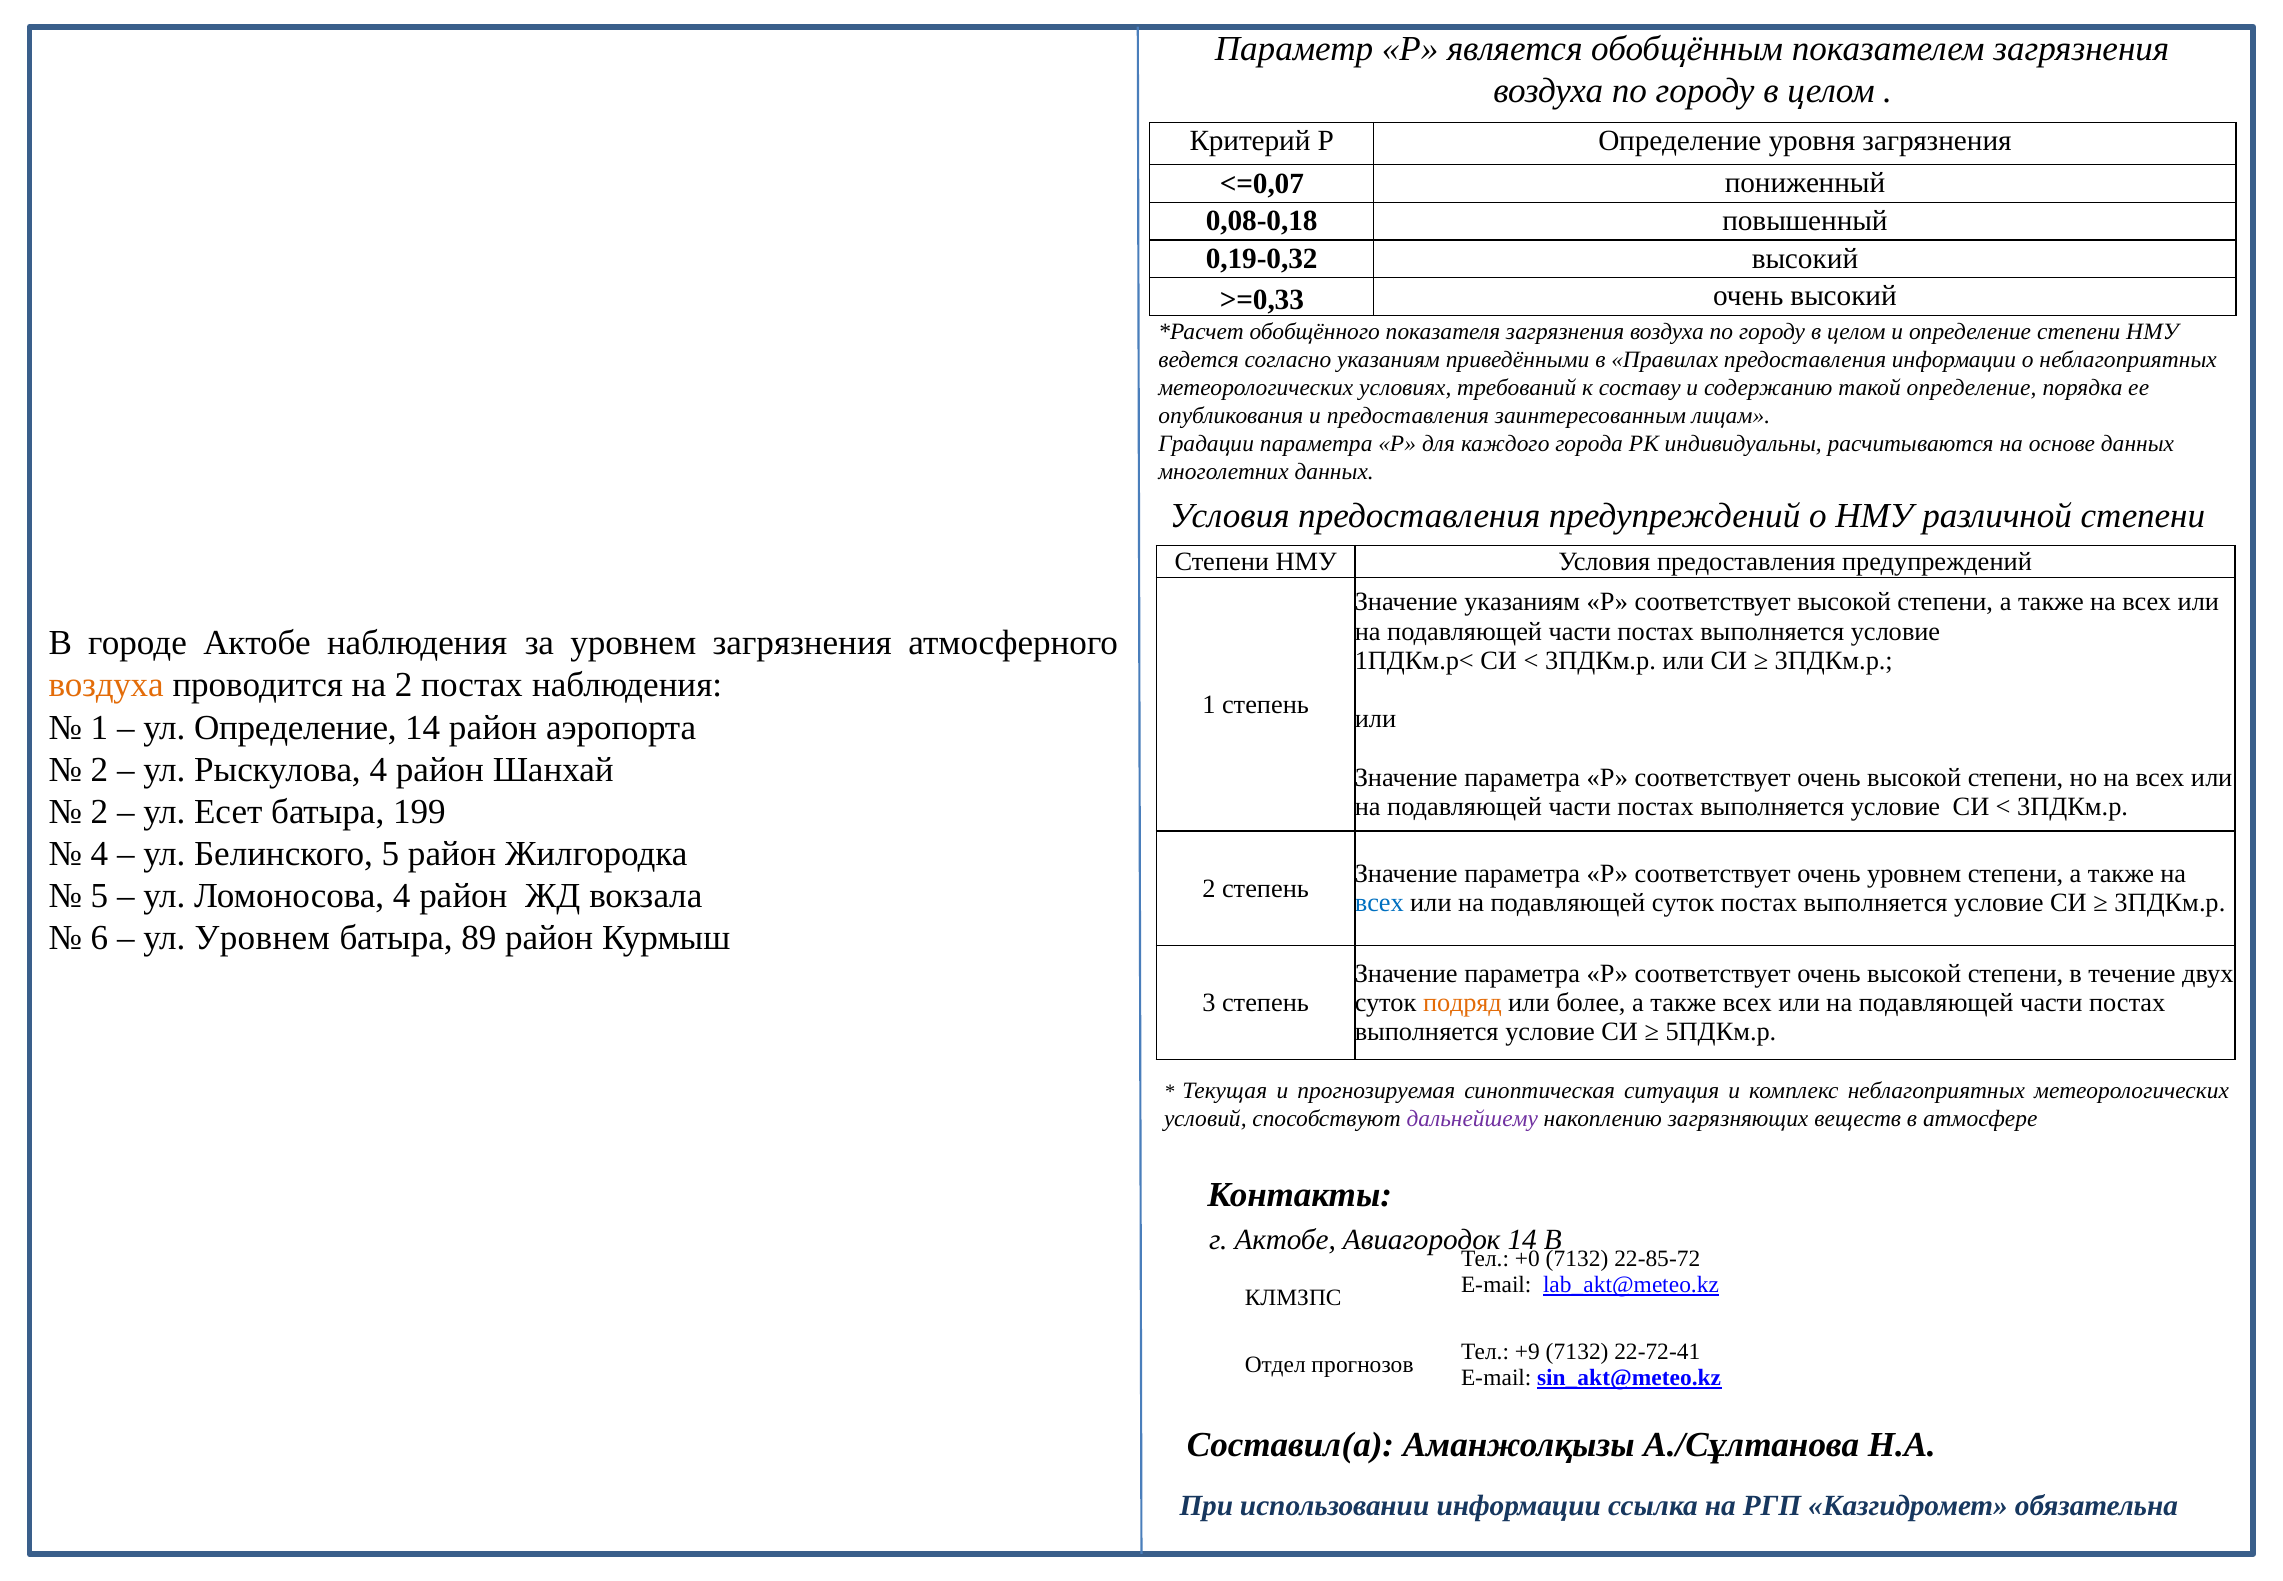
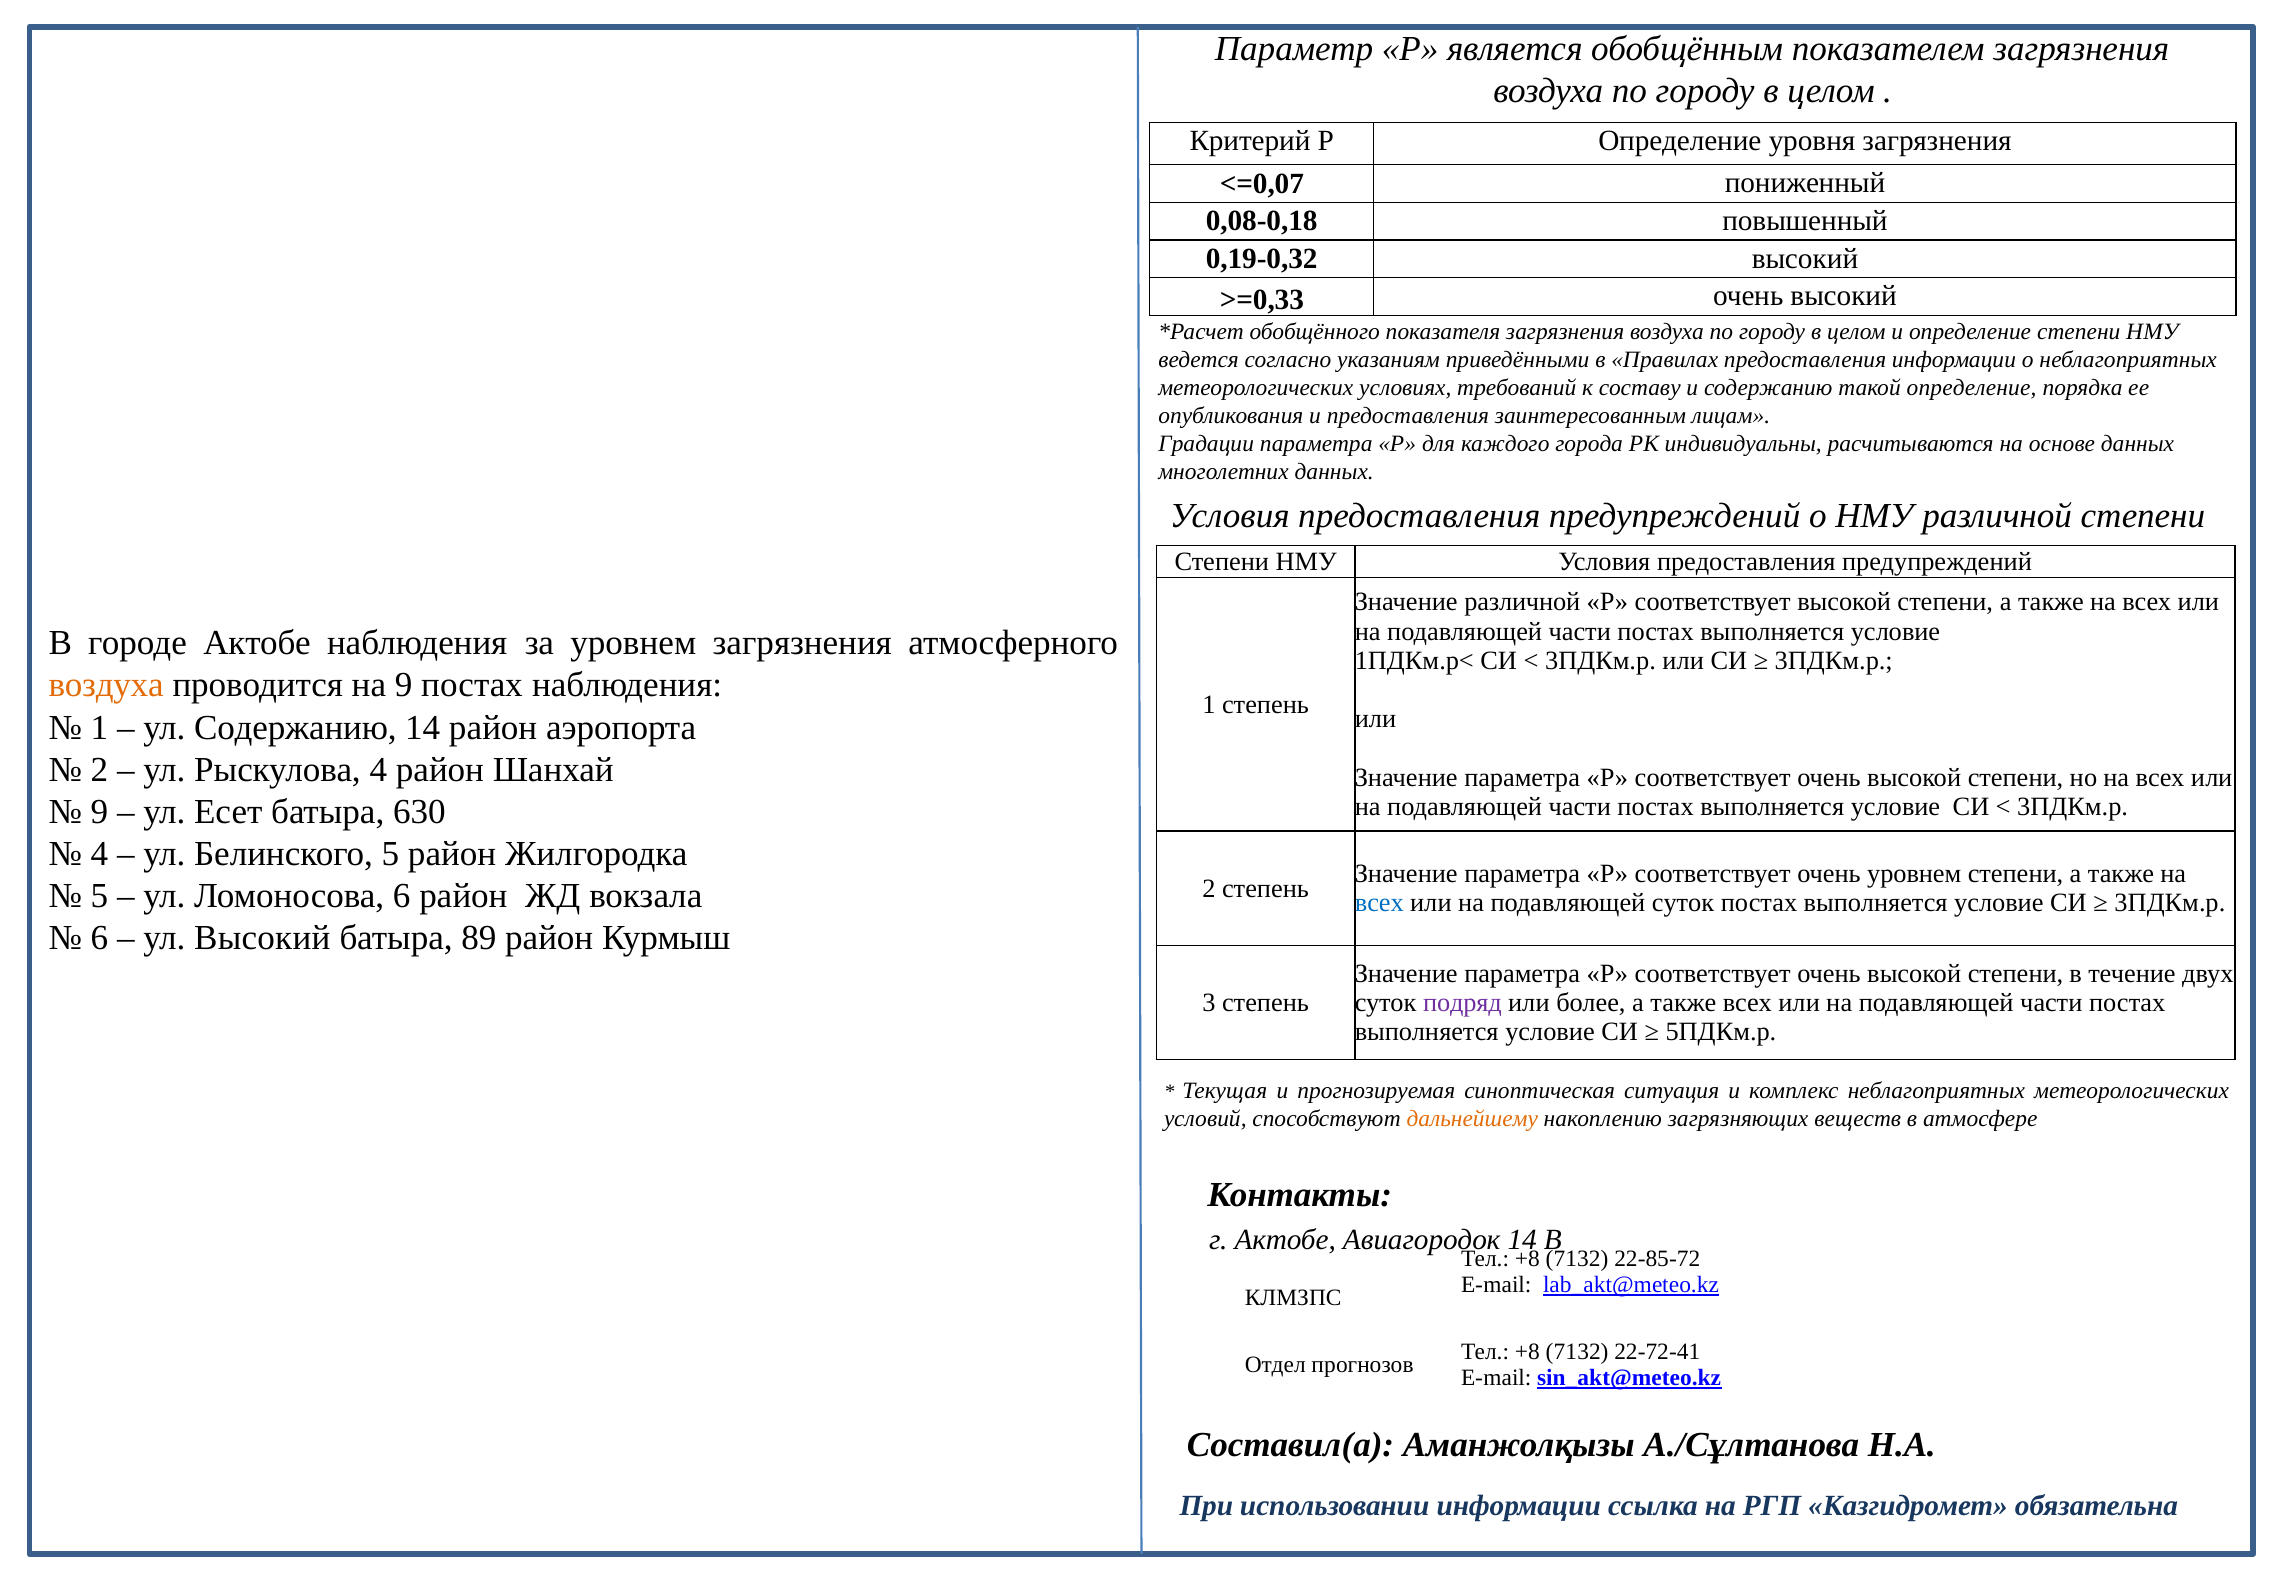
Значение указаниям: указаниям -> различной (1522, 602)
на 2: 2 -> 9 (404, 685)
ул Определение: Определение -> Содержанию (295, 727)
2: 2 -> 9 (99, 812)
199: 199 -> 630 (419, 812)
Ломоносова 4: 4 -> 6 (402, 896)
ул Уровнем: Уровнем -> Высокий (262, 938)
подряд colour: orange -> purple (1462, 1002)
дальнейшему colour: purple -> orange (1472, 1119)
+0: +0 -> +8 (1527, 1258)
+9: +9 -> +8 (1527, 1351)
